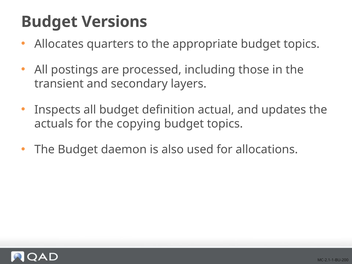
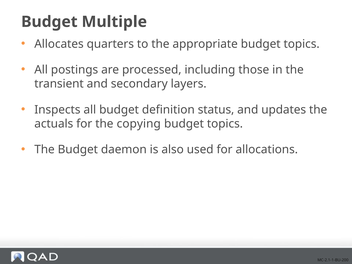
Versions: Versions -> Multiple (114, 22)
actual: actual -> status (216, 110)
